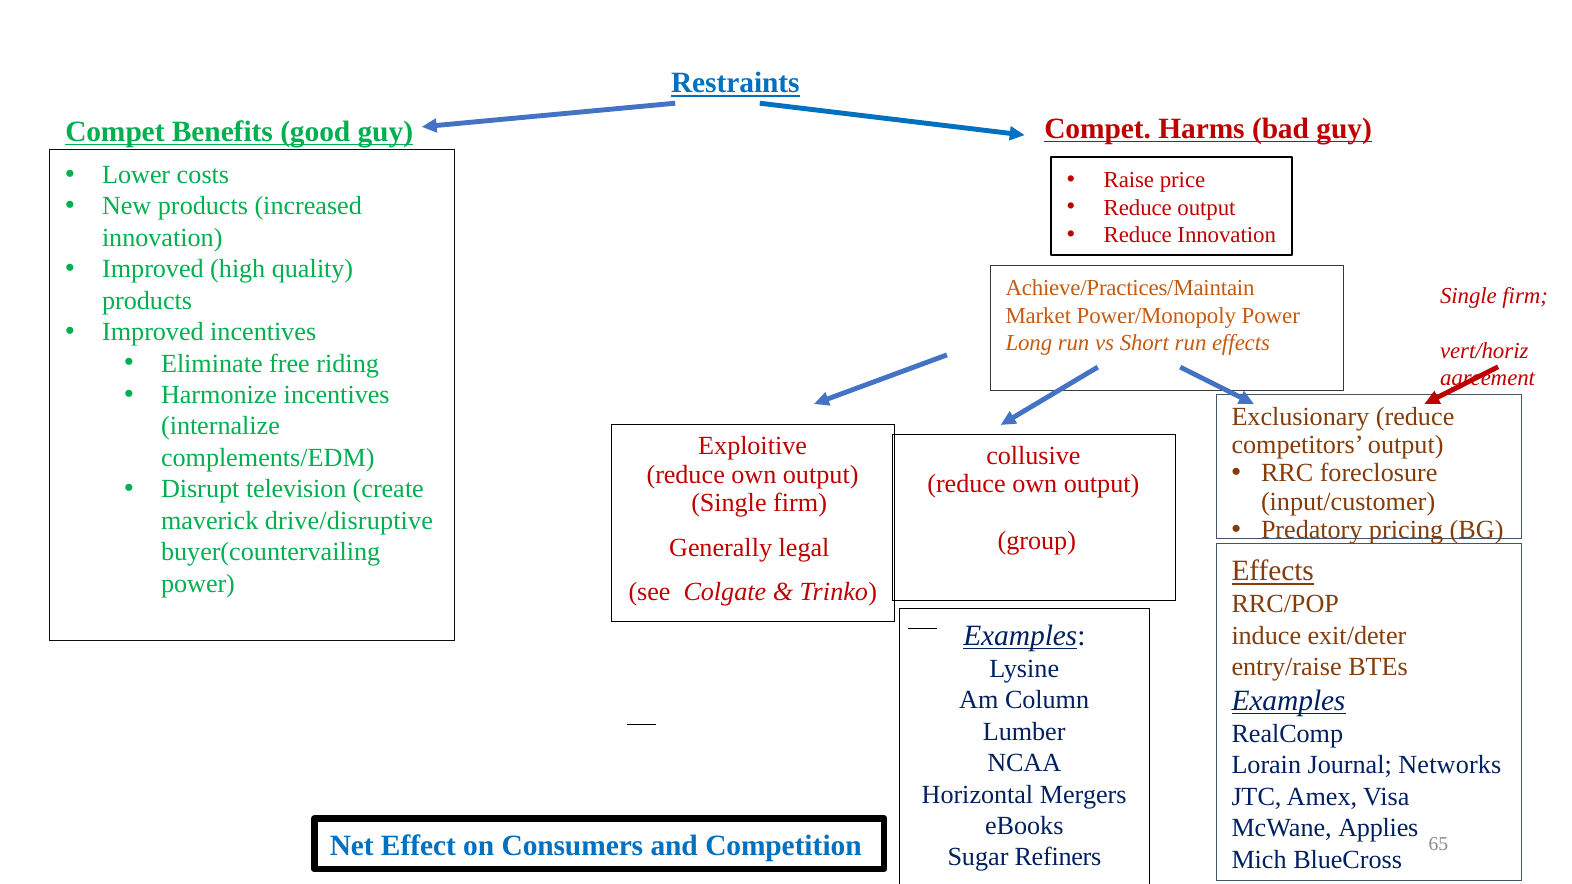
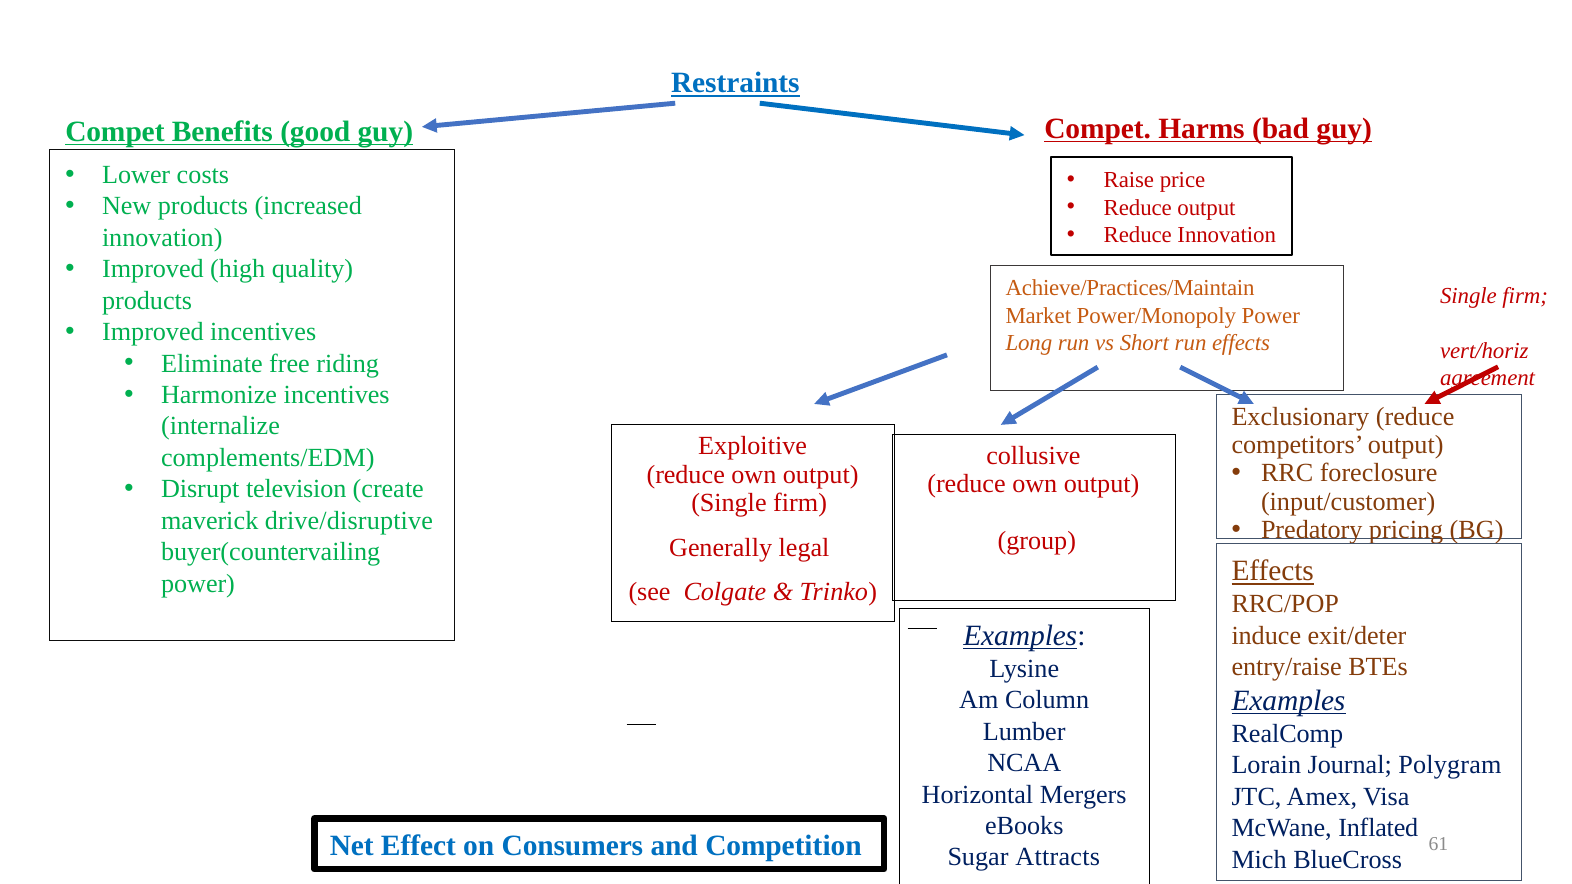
Networks: Networks -> Polygram (1450, 765)
Applies: Applies -> Inflated (1378, 828)
65: 65 -> 61 (1438, 844)
Refiners: Refiners -> Attracts (1058, 858)
